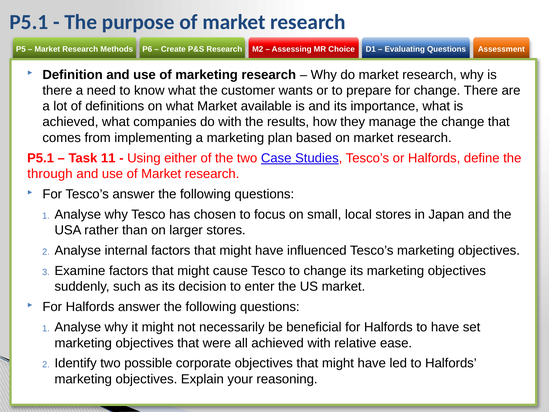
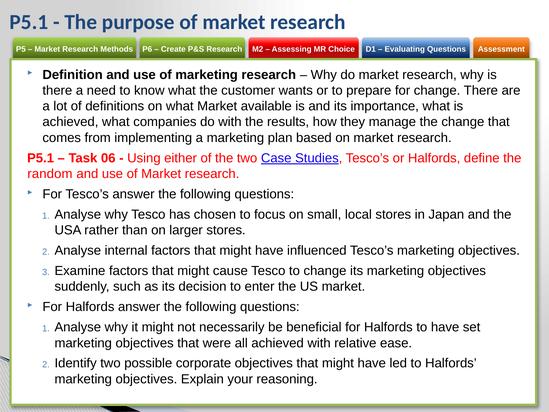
11: 11 -> 06 (108, 158)
through: through -> random (50, 174)
